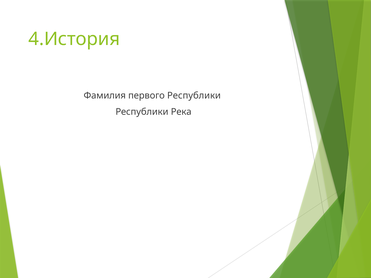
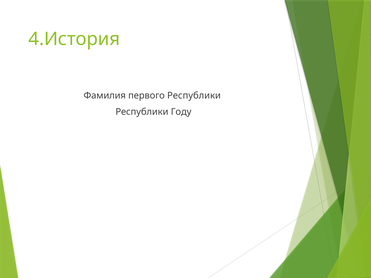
Река: Река -> Году (181, 112)
